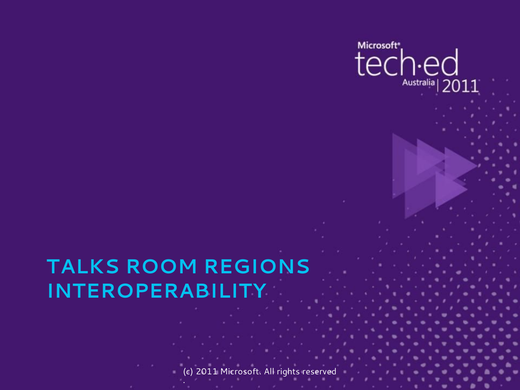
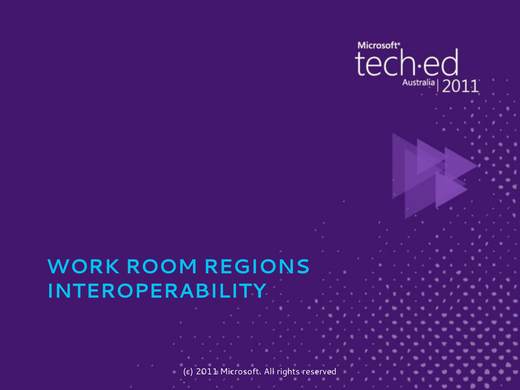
TALKS: TALKS -> WORK (83, 267)
